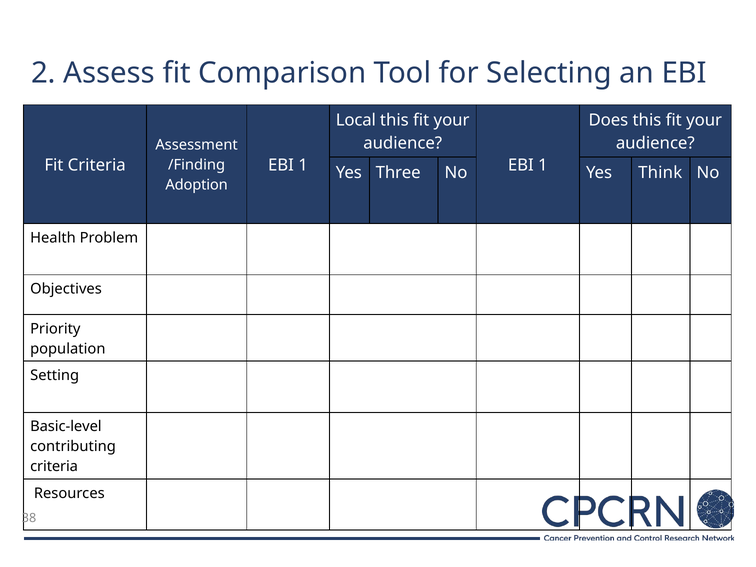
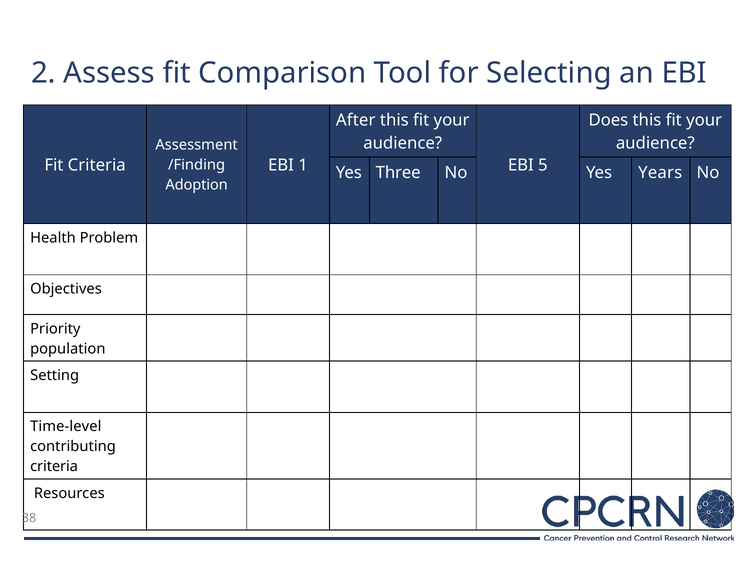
Local: Local -> After (356, 120)
1: 1 -> 5 (543, 165)
Think: Think -> Years (660, 173)
Basic-level: Basic-level -> Time-level (66, 427)
